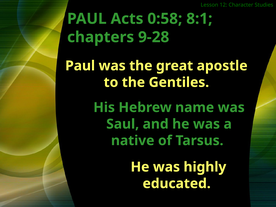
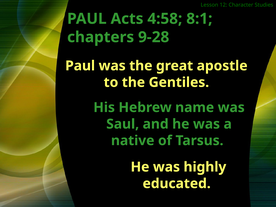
0:58: 0:58 -> 4:58 (165, 19)
